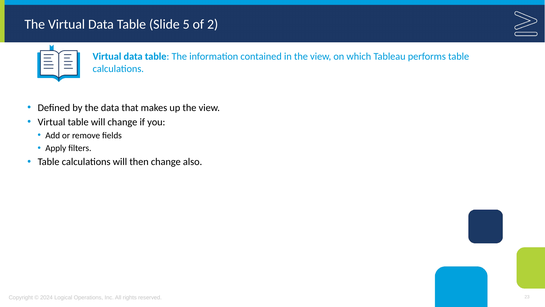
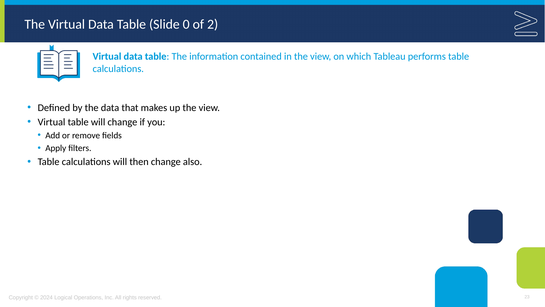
5: 5 -> 0 (186, 24)
